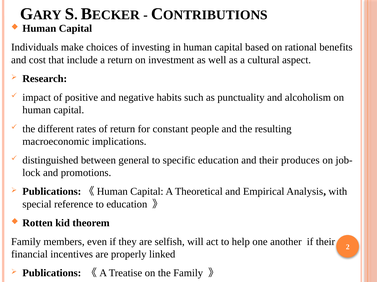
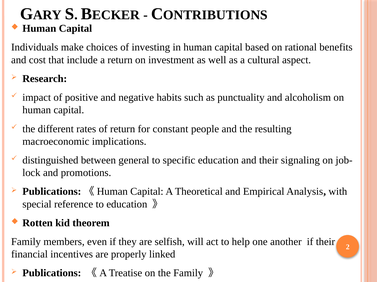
produces: produces -> signaling (300, 161)
